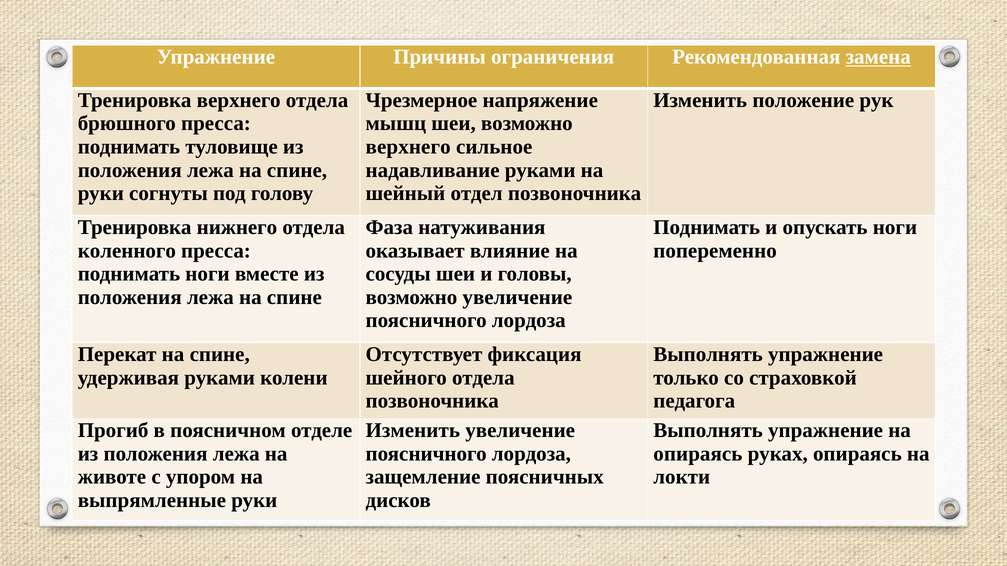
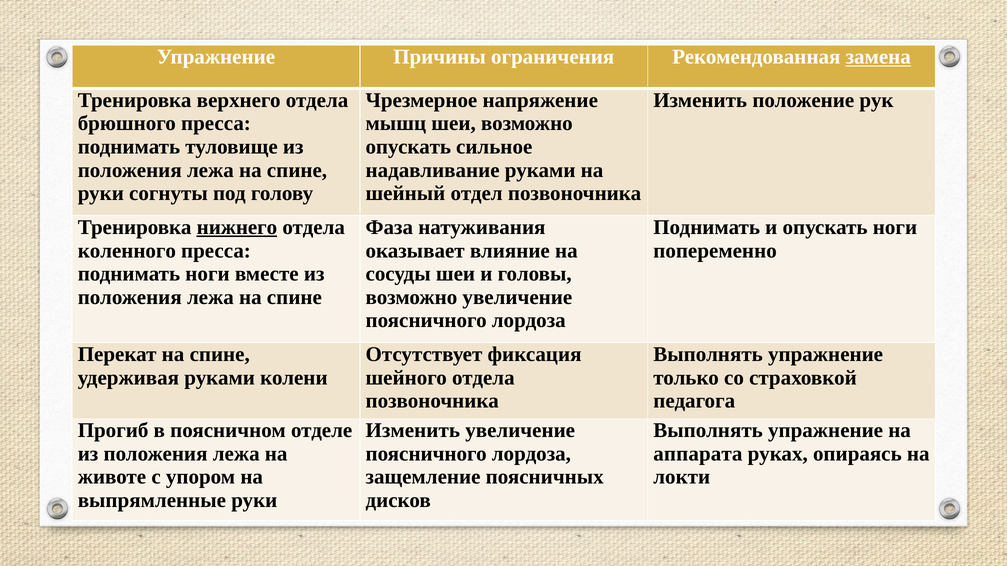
верхнего: верхнего -> опускать (408, 147)
нижнего underline: none -> present (237, 227)
опираясь: опираясь -> аппарата (698, 454)
